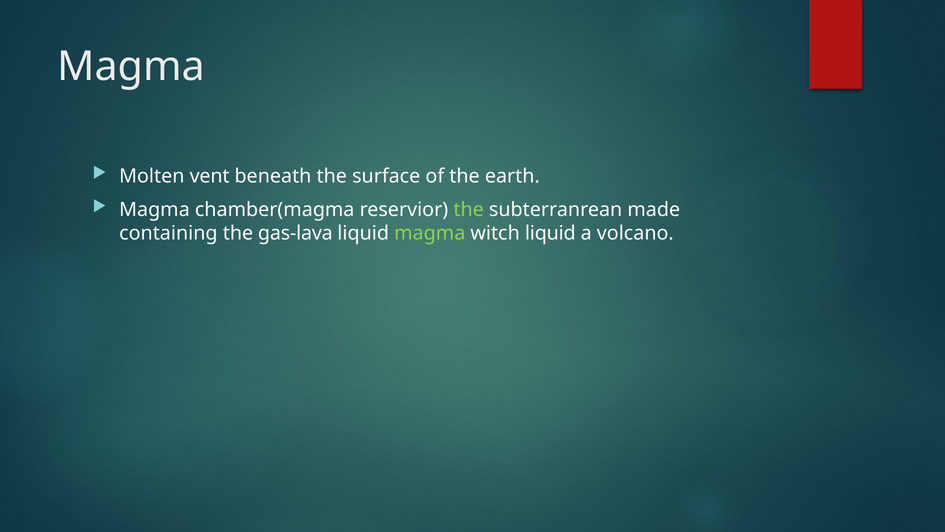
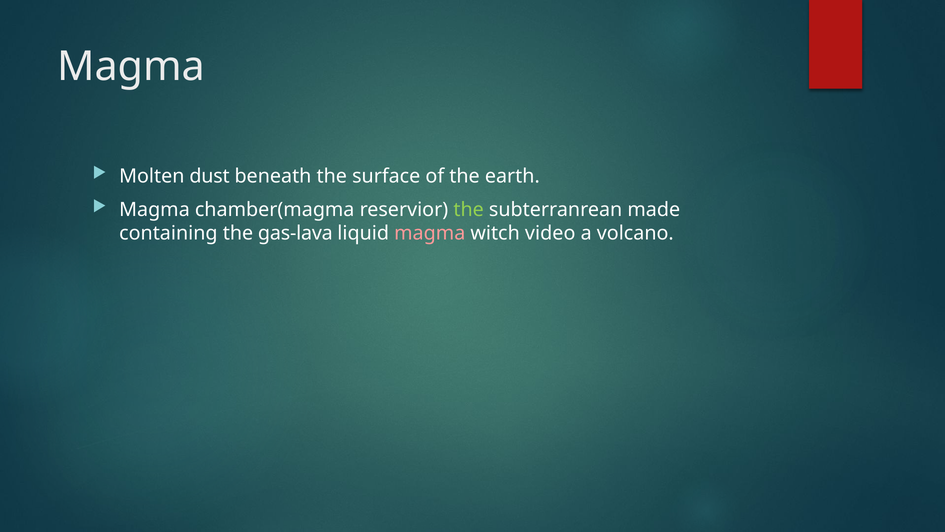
vent: vent -> dust (210, 176)
magma colour: light green -> pink (430, 233)
witch liquid: liquid -> video (550, 233)
